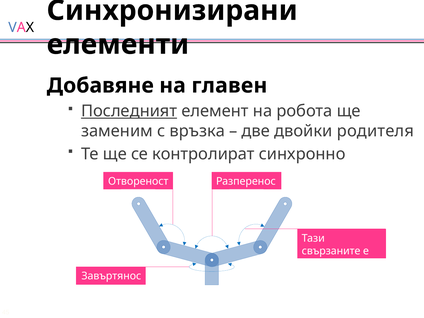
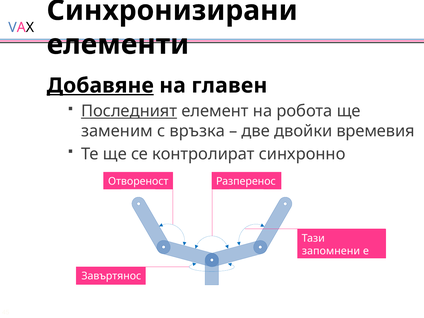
Добавяне underline: none -> present (100, 86)
родителя: родителя -> времевия (376, 131)
свързаните: свързаните -> запомнени (331, 251)
